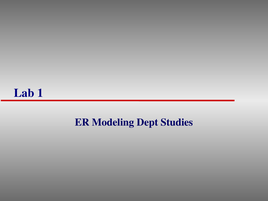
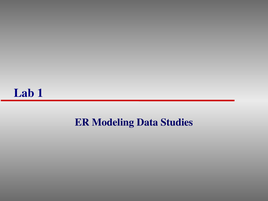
Dept: Dept -> Data (147, 122)
